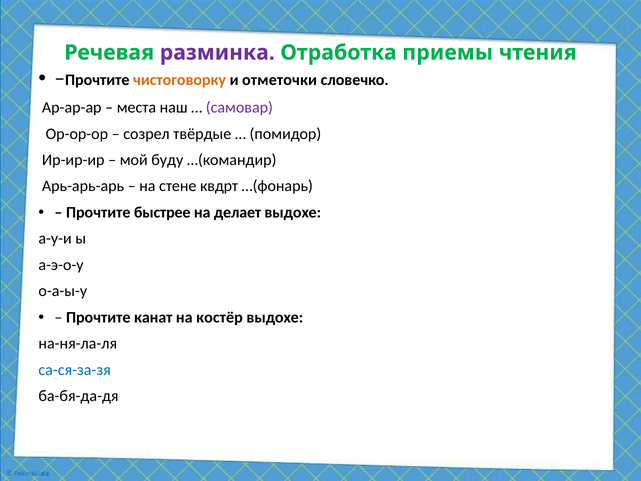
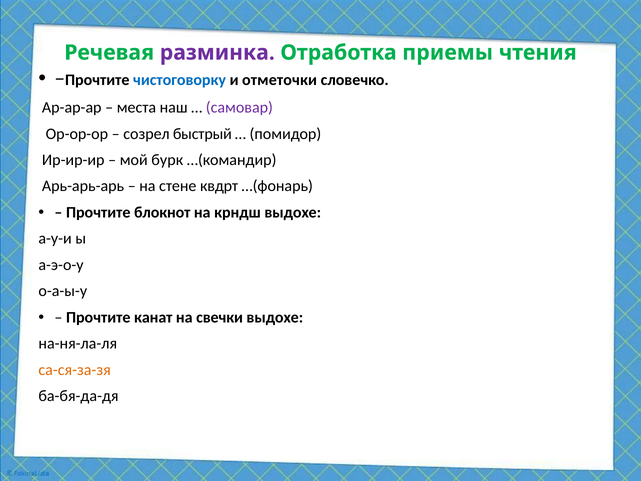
чистоговорку colour: orange -> blue (180, 80)
твёрдые: твёрдые -> быстрый (202, 134)
буду: буду -> бурк (167, 160)
быстрее: быстрее -> блокнот (162, 212)
делает: делает -> крндш (237, 212)
костёр: костёр -> свечки (220, 317)
са-ся-за-зя colour: blue -> orange (75, 370)
